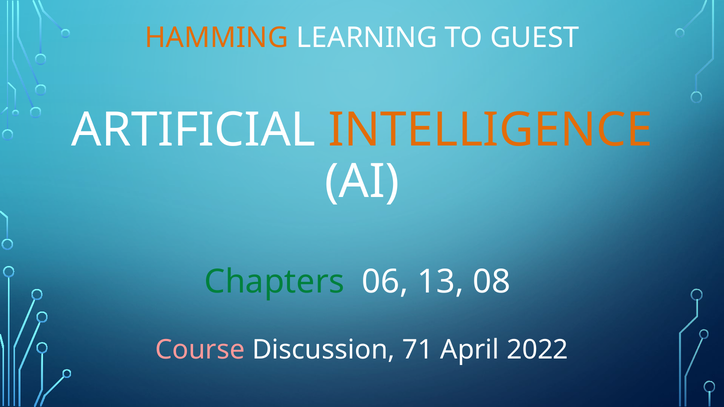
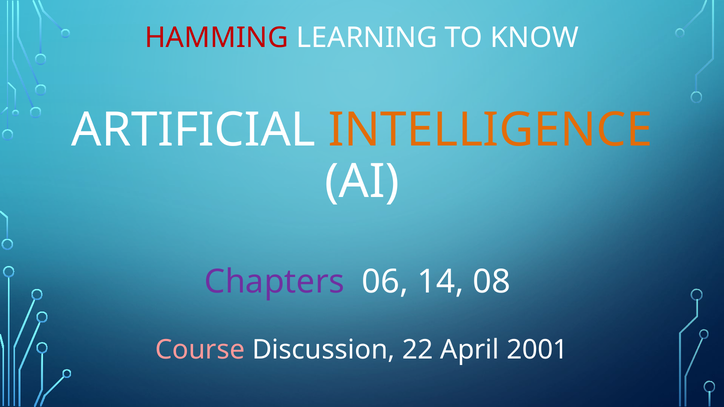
HAMMING colour: orange -> red (217, 38)
GUEST: GUEST -> KNOW (535, 38)
Chapters colour: green -> purple (274, 282)
13: 13 -> 14 (441, 282)
71: 71 -> 22 (418, 350)
2022: 2022 -> 2001 (538, 350)
